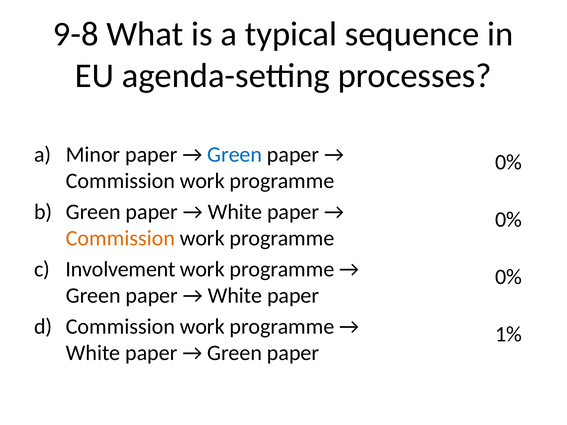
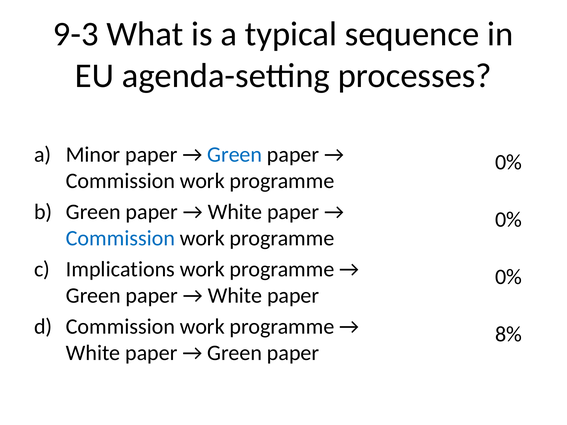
9-8: 9-8 -> 9-3 (76, 34)
Commission colour: orange -> blue (120, 238)
Involvement: Involvement -> Implications (120, 269)
1%: 1% -> 8% (509, 334)
